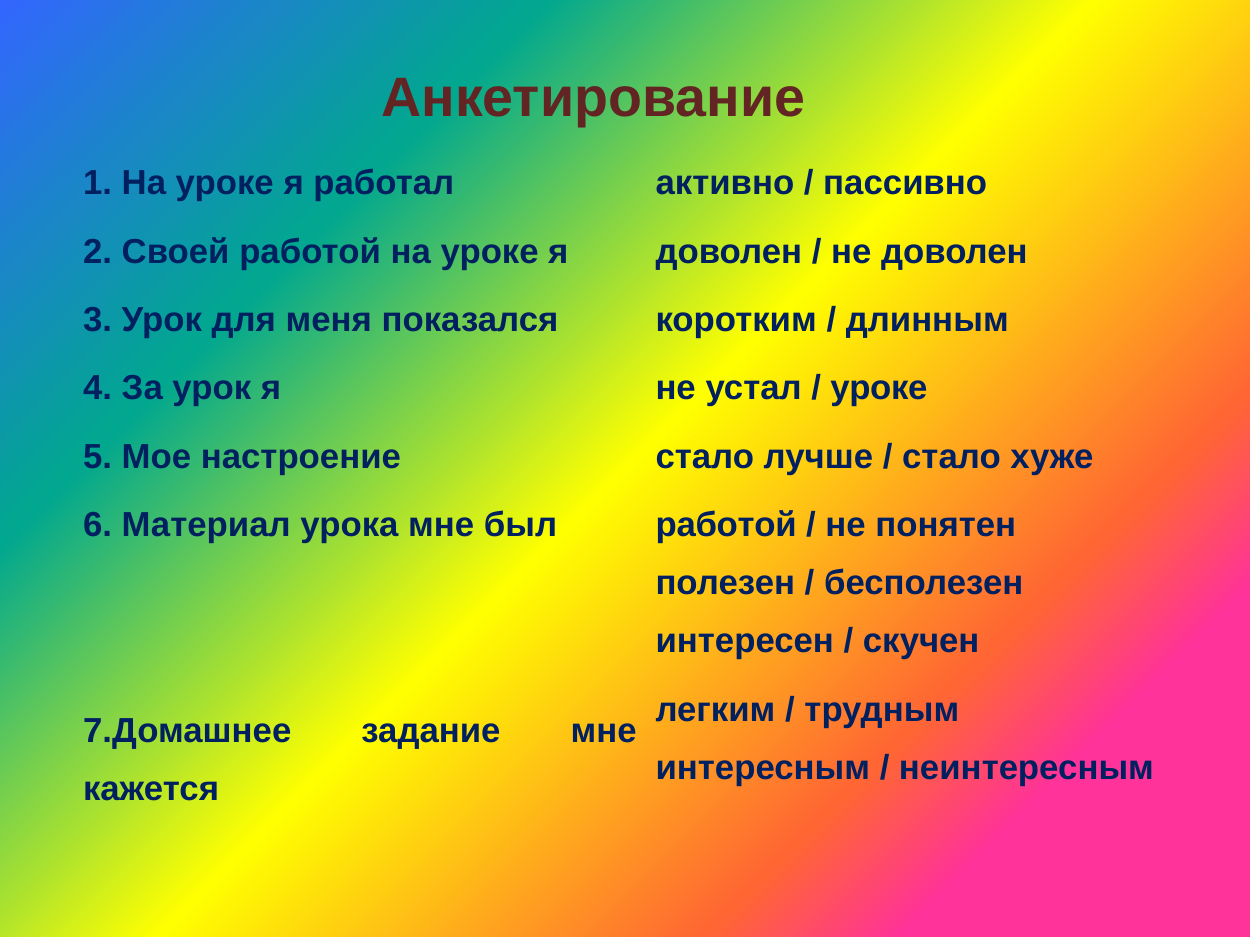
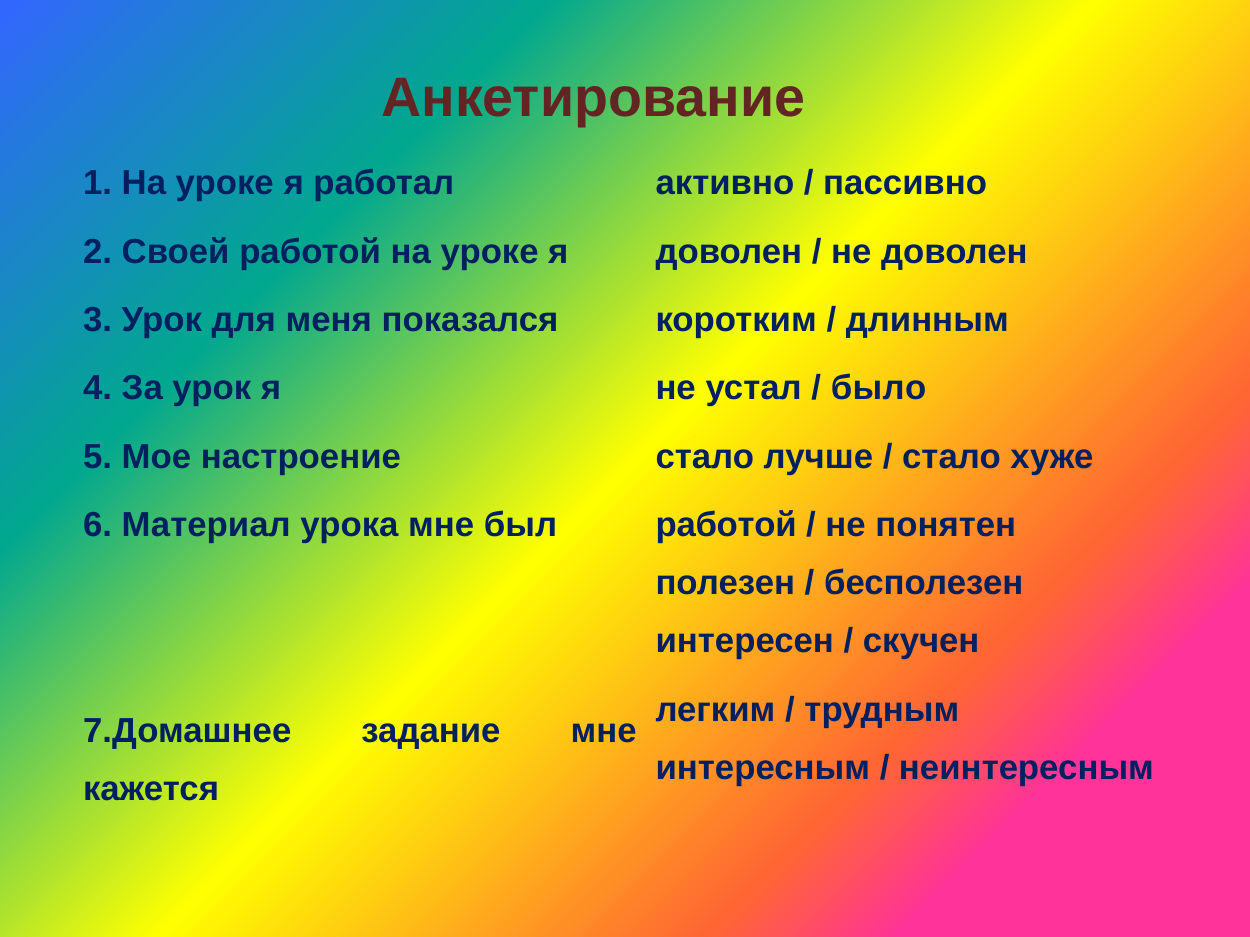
уроке: уроке -> было (879, 389)
